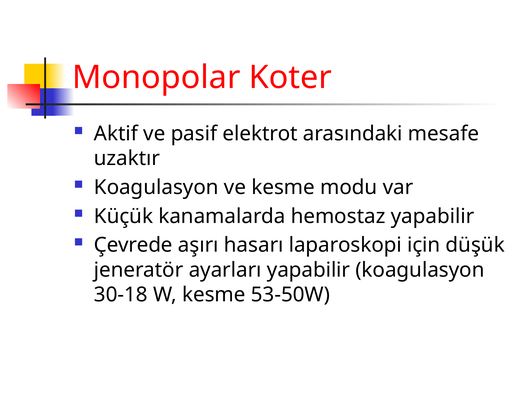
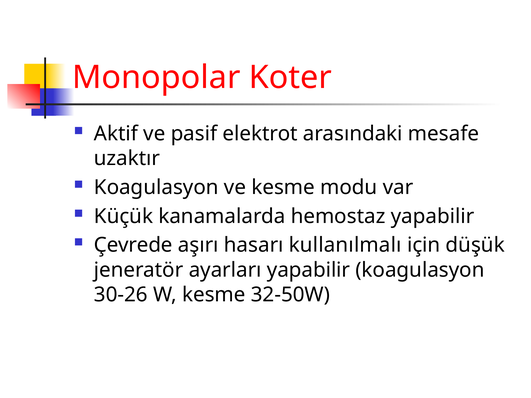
laparoskopi: laparoskopi -> kullanılmalı (345, 245)
30-18: 30-18 -> 30-26 (121, 295)
53-50W: 53-50W -> 32-50W (290, 295)
